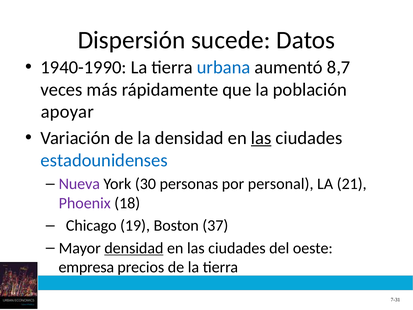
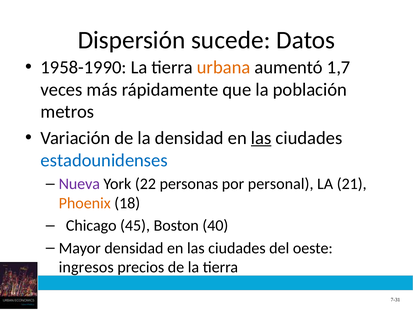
1940-1990: 1940-1990 -> 1958-1990 (84, 67)
urbana colour: blue -> orange (224, 67)
8,7: 8,7 -> 1,7 (339, 67)
apoyar: apoyar -> metros (67, 112)
30: 30 -> 22 (145, 184)
Phoenix colour: purple -> orange (85, 203)
19: 19 -> 45 (135, 226)
37: 37 -> 40 (215, 226)
densidad underline: present -> none (134, 248)
empresa: empresa -> ingresos (86, 267)
